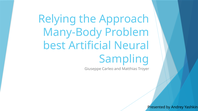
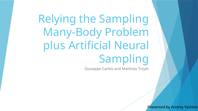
the Approach: Approach -> Sampling (124, 19)
best: best -> plus (54, 46)
